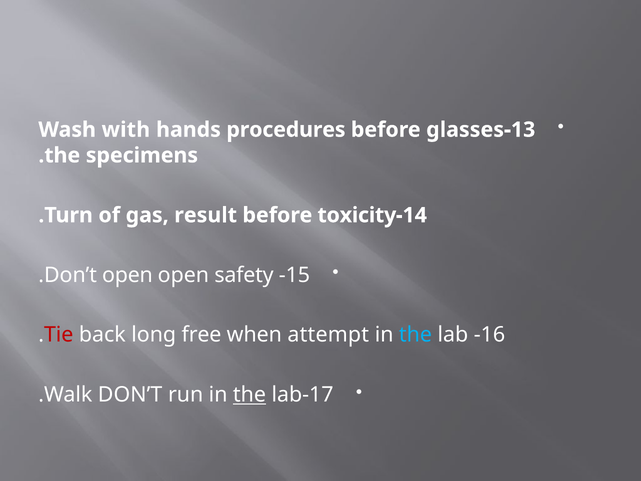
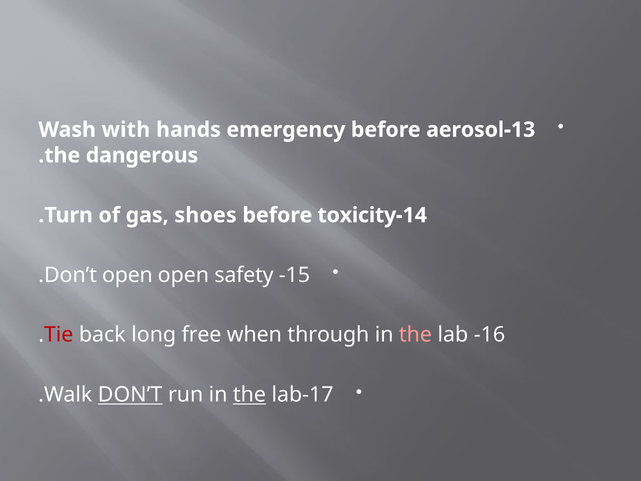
procedures: procedures -> emergency (286, 130)
glasses: glasses -> aerosol (465, 130)
specimens: specimens -> dangerous (142, 155)
result: result -> shoes (206, 215)
attempt: attempt -> through (328, 335)
the colour: light blue -> pink (415, 335)
DON’T underline: none -> present (130, 395)
